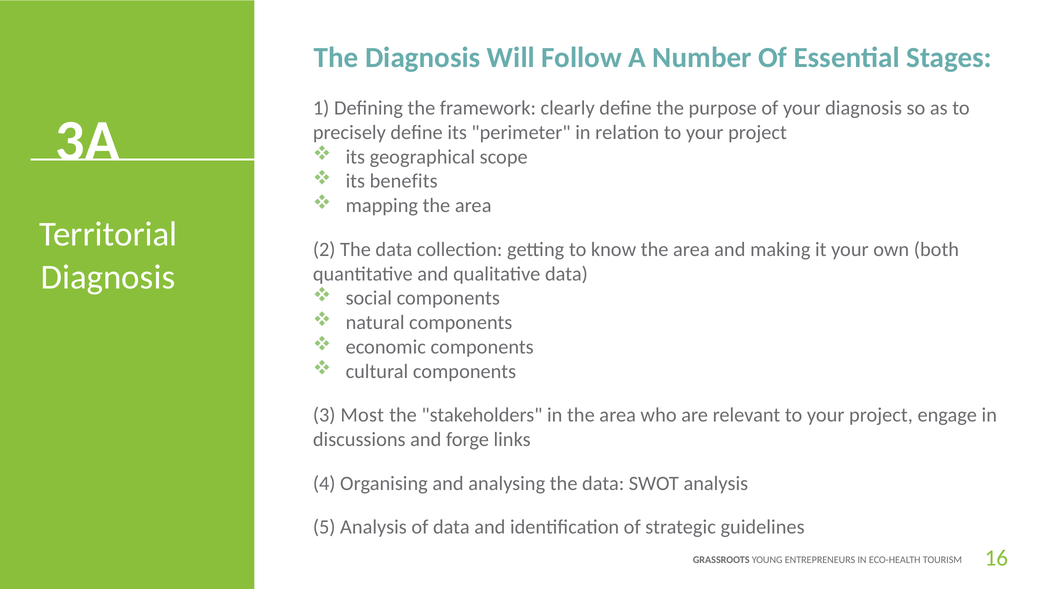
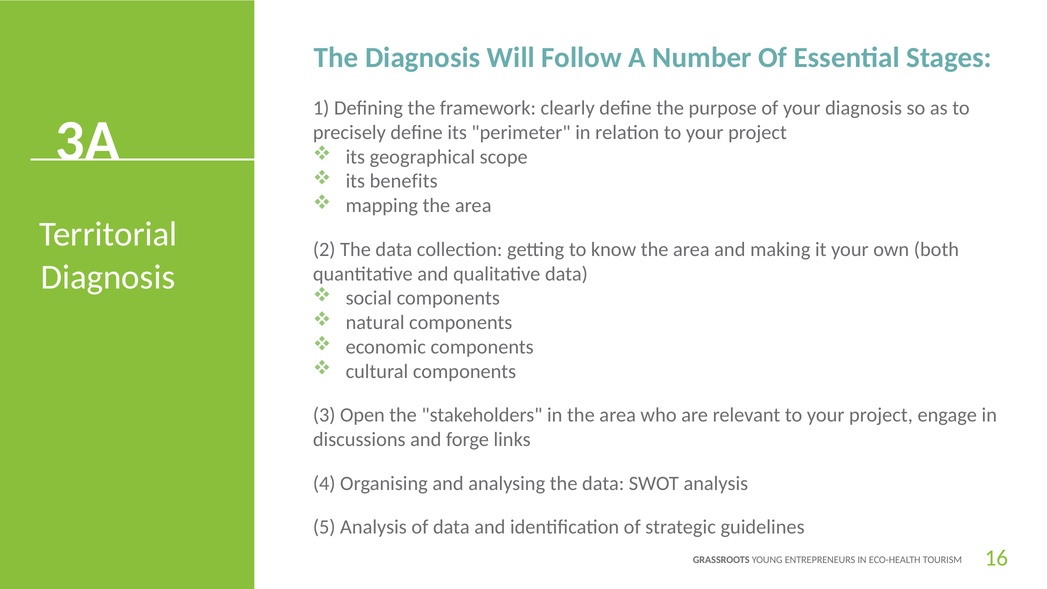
Most: Most -> Open (362, 415)
